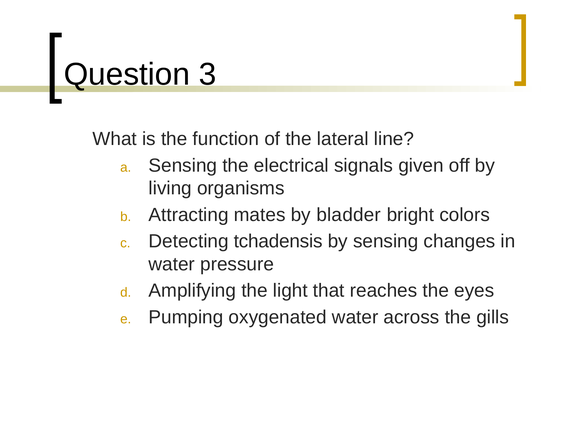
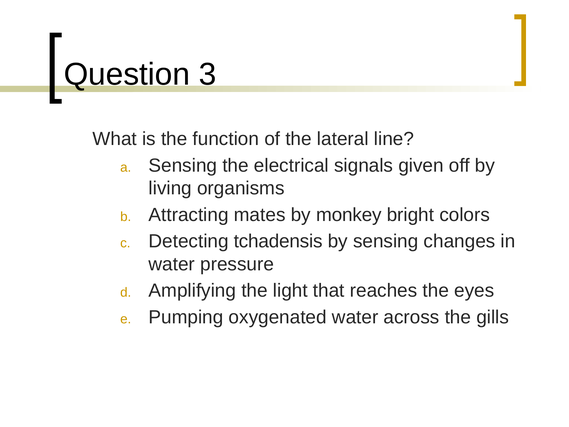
bladder: bladder -> monkey (349, 215)
